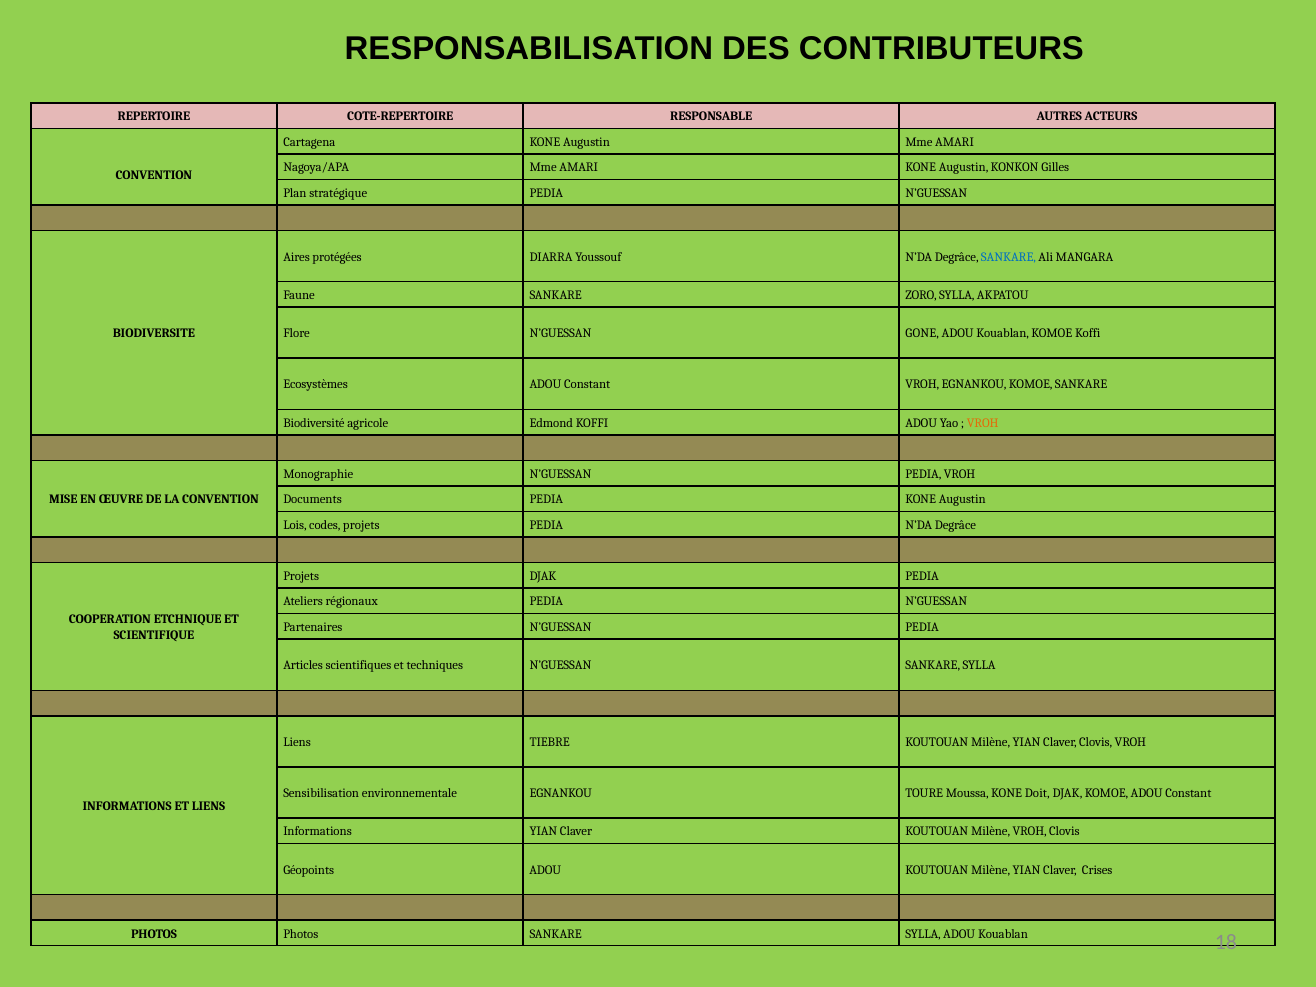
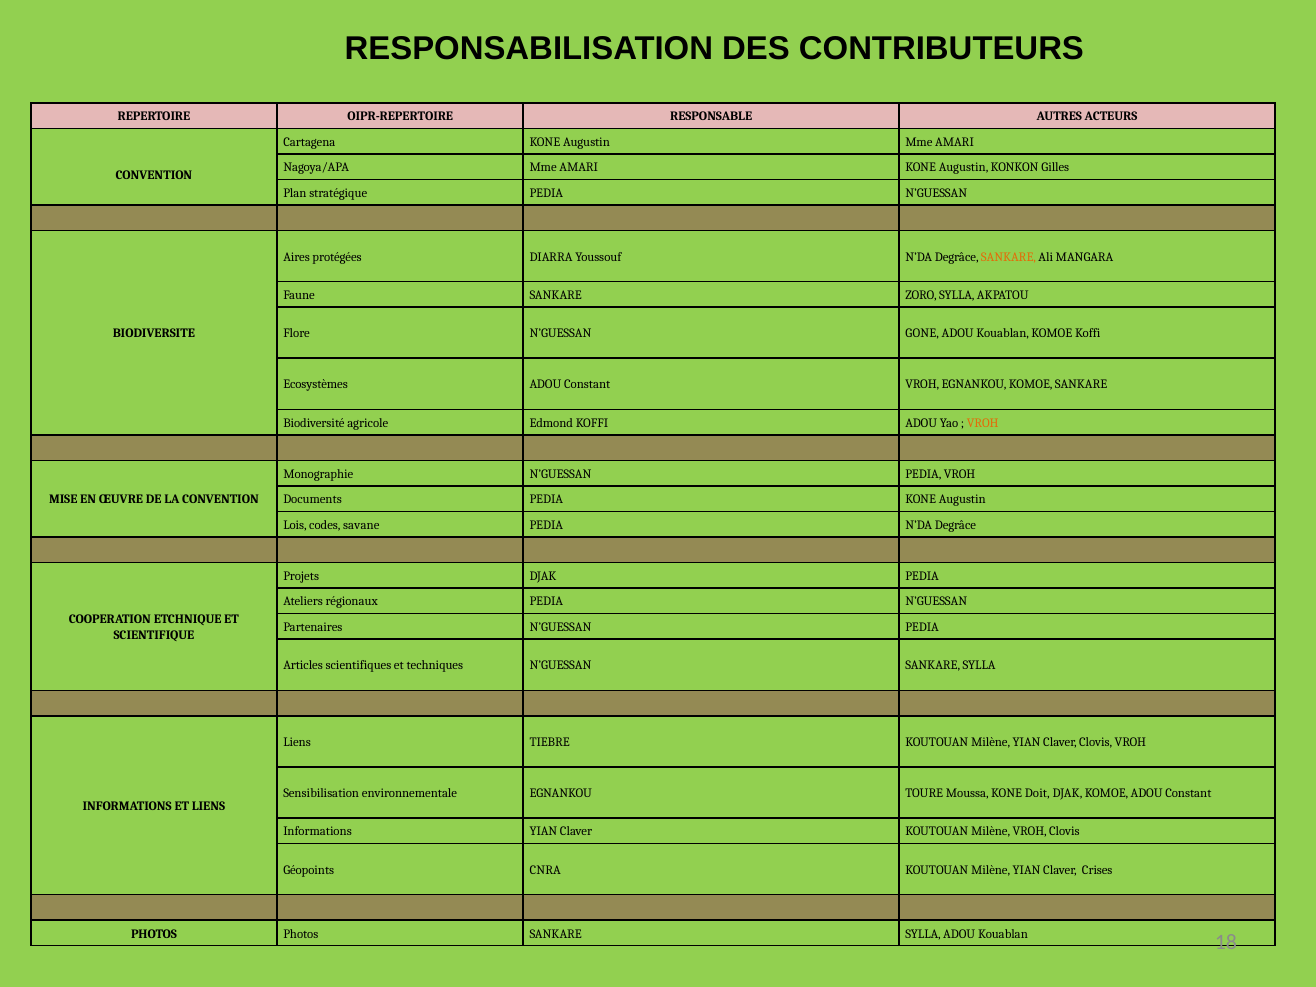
COTE-REPERTOIRE: COTE-REPERTOIRE -> OIPR-REPERTOIRE (400, 116)
SANKARE colour: blue -> orange (1008, 257)
codes projets: projets -> savane (361, 525)
Géopoints ADOU: ADOU -> CNRA (545, 870)
